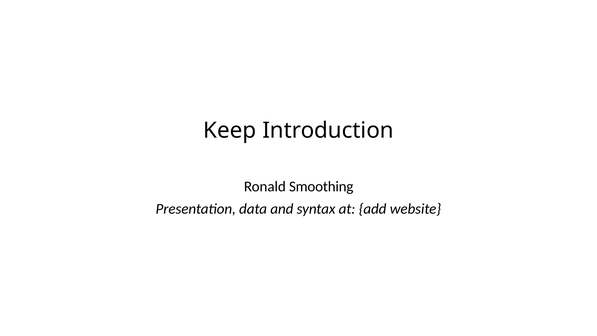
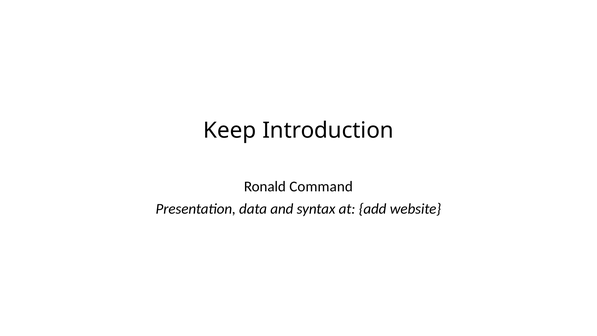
Smoothing: Smoothing -> Command (321, 187)
